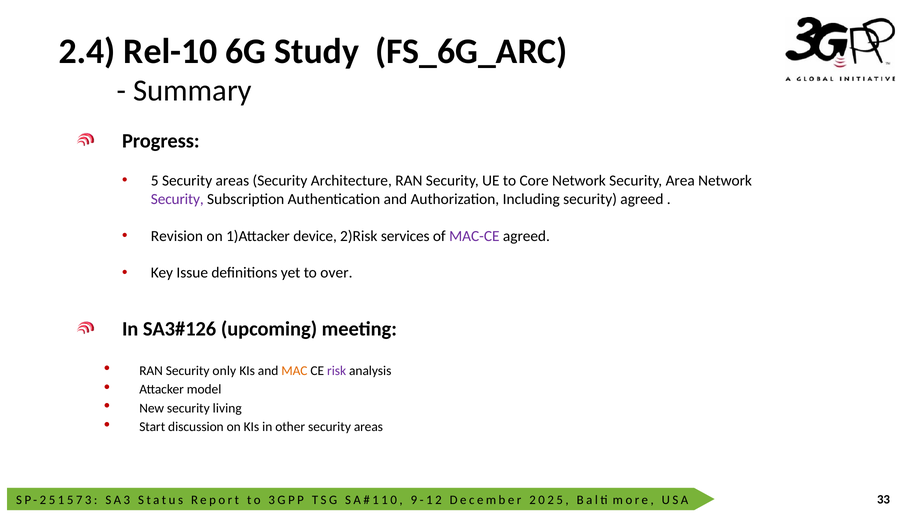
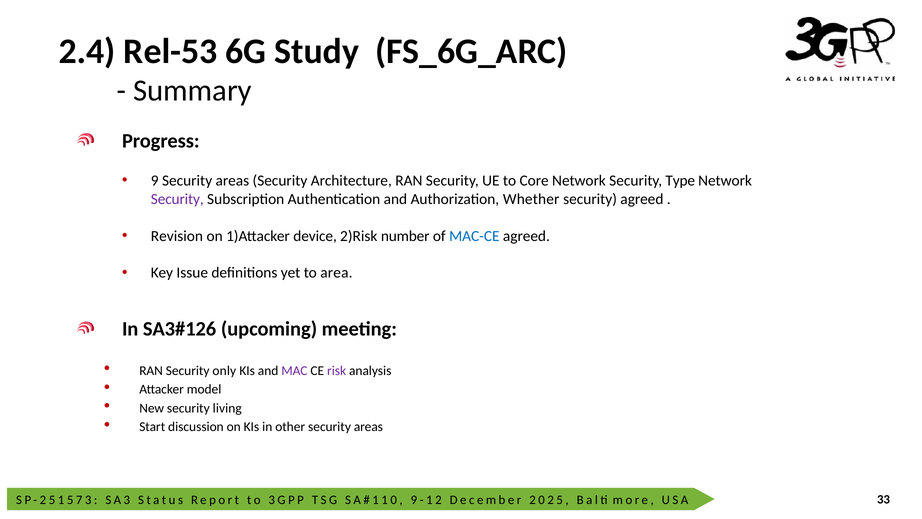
Rel-10: Rel-10 -> Rel-53 (170, 51)
5: 5 -> 9 (155, 180)
Area: Area -> Type (680, 180)
Including: Including -> Whether (531, 199)
services: services -> number (405, 236)
MAC-CE colour: purple -> blue (474, 236)
over: over -> area (336, 273)
MAC colour: orange -> purple (294, 370)
